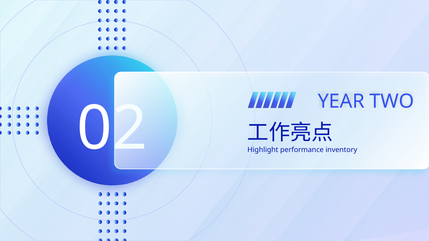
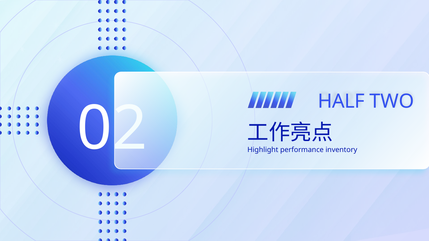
YEAR: YEAR -> HALF (341, 102)
